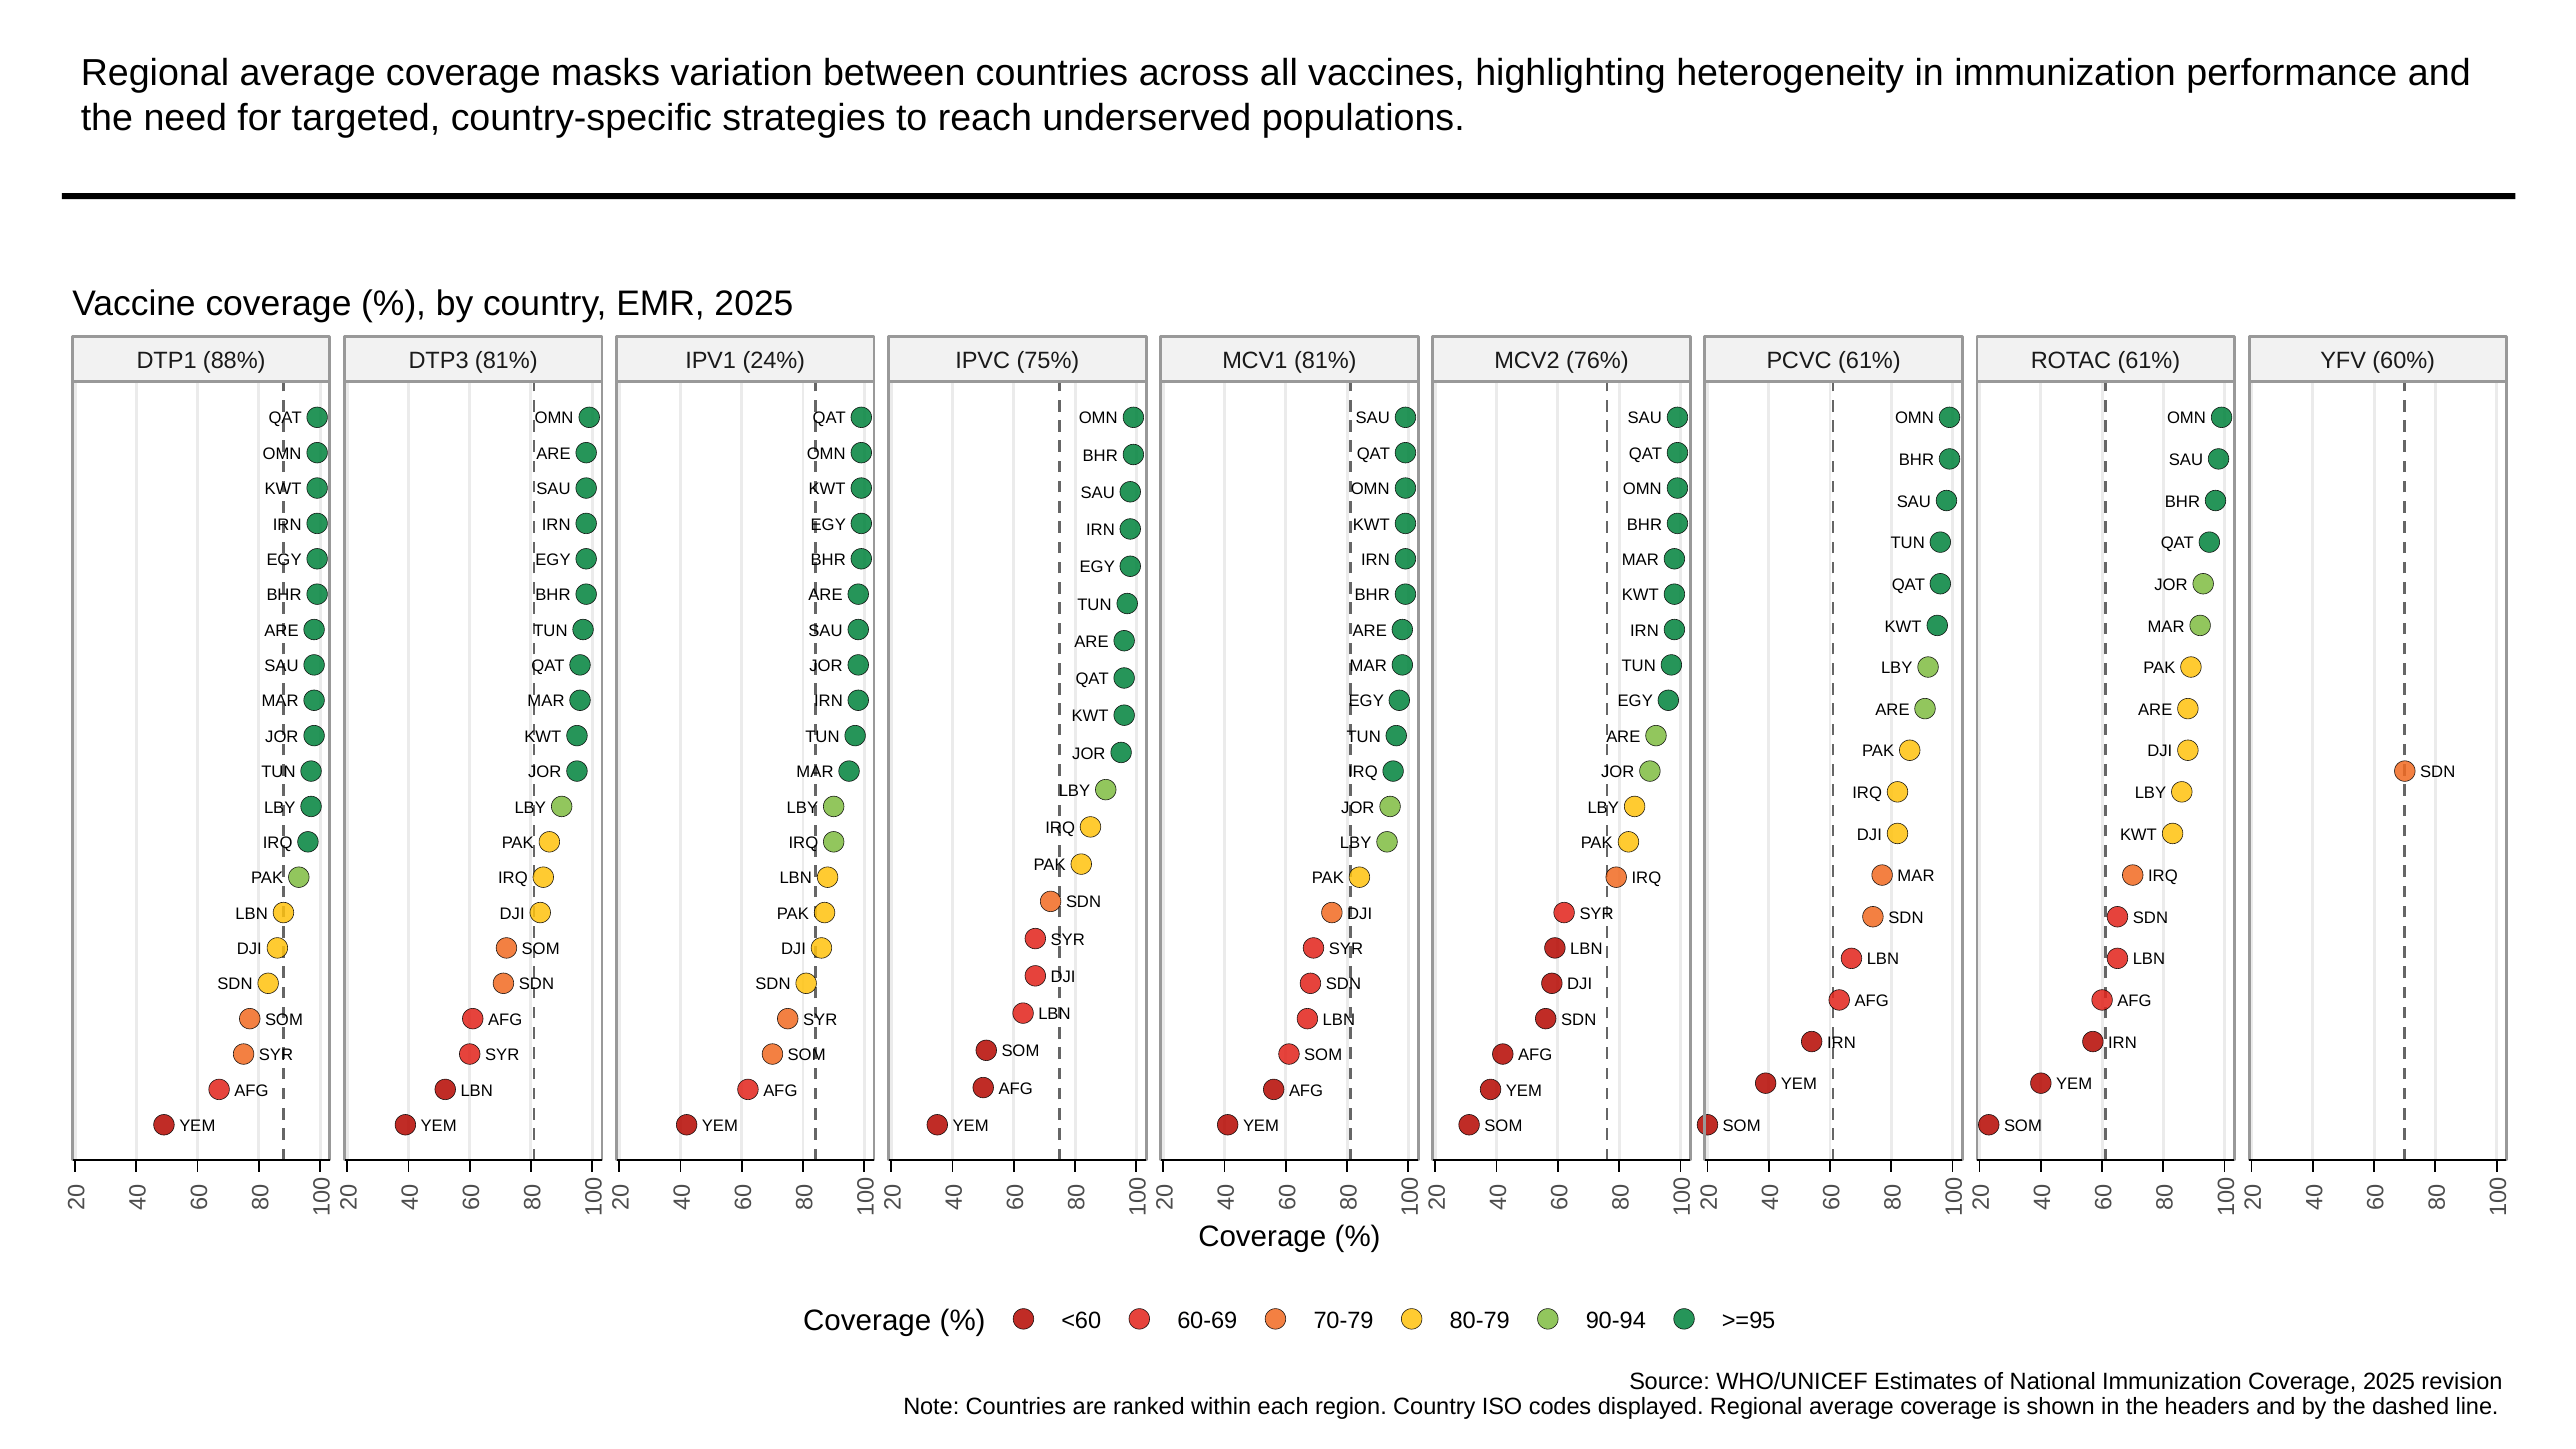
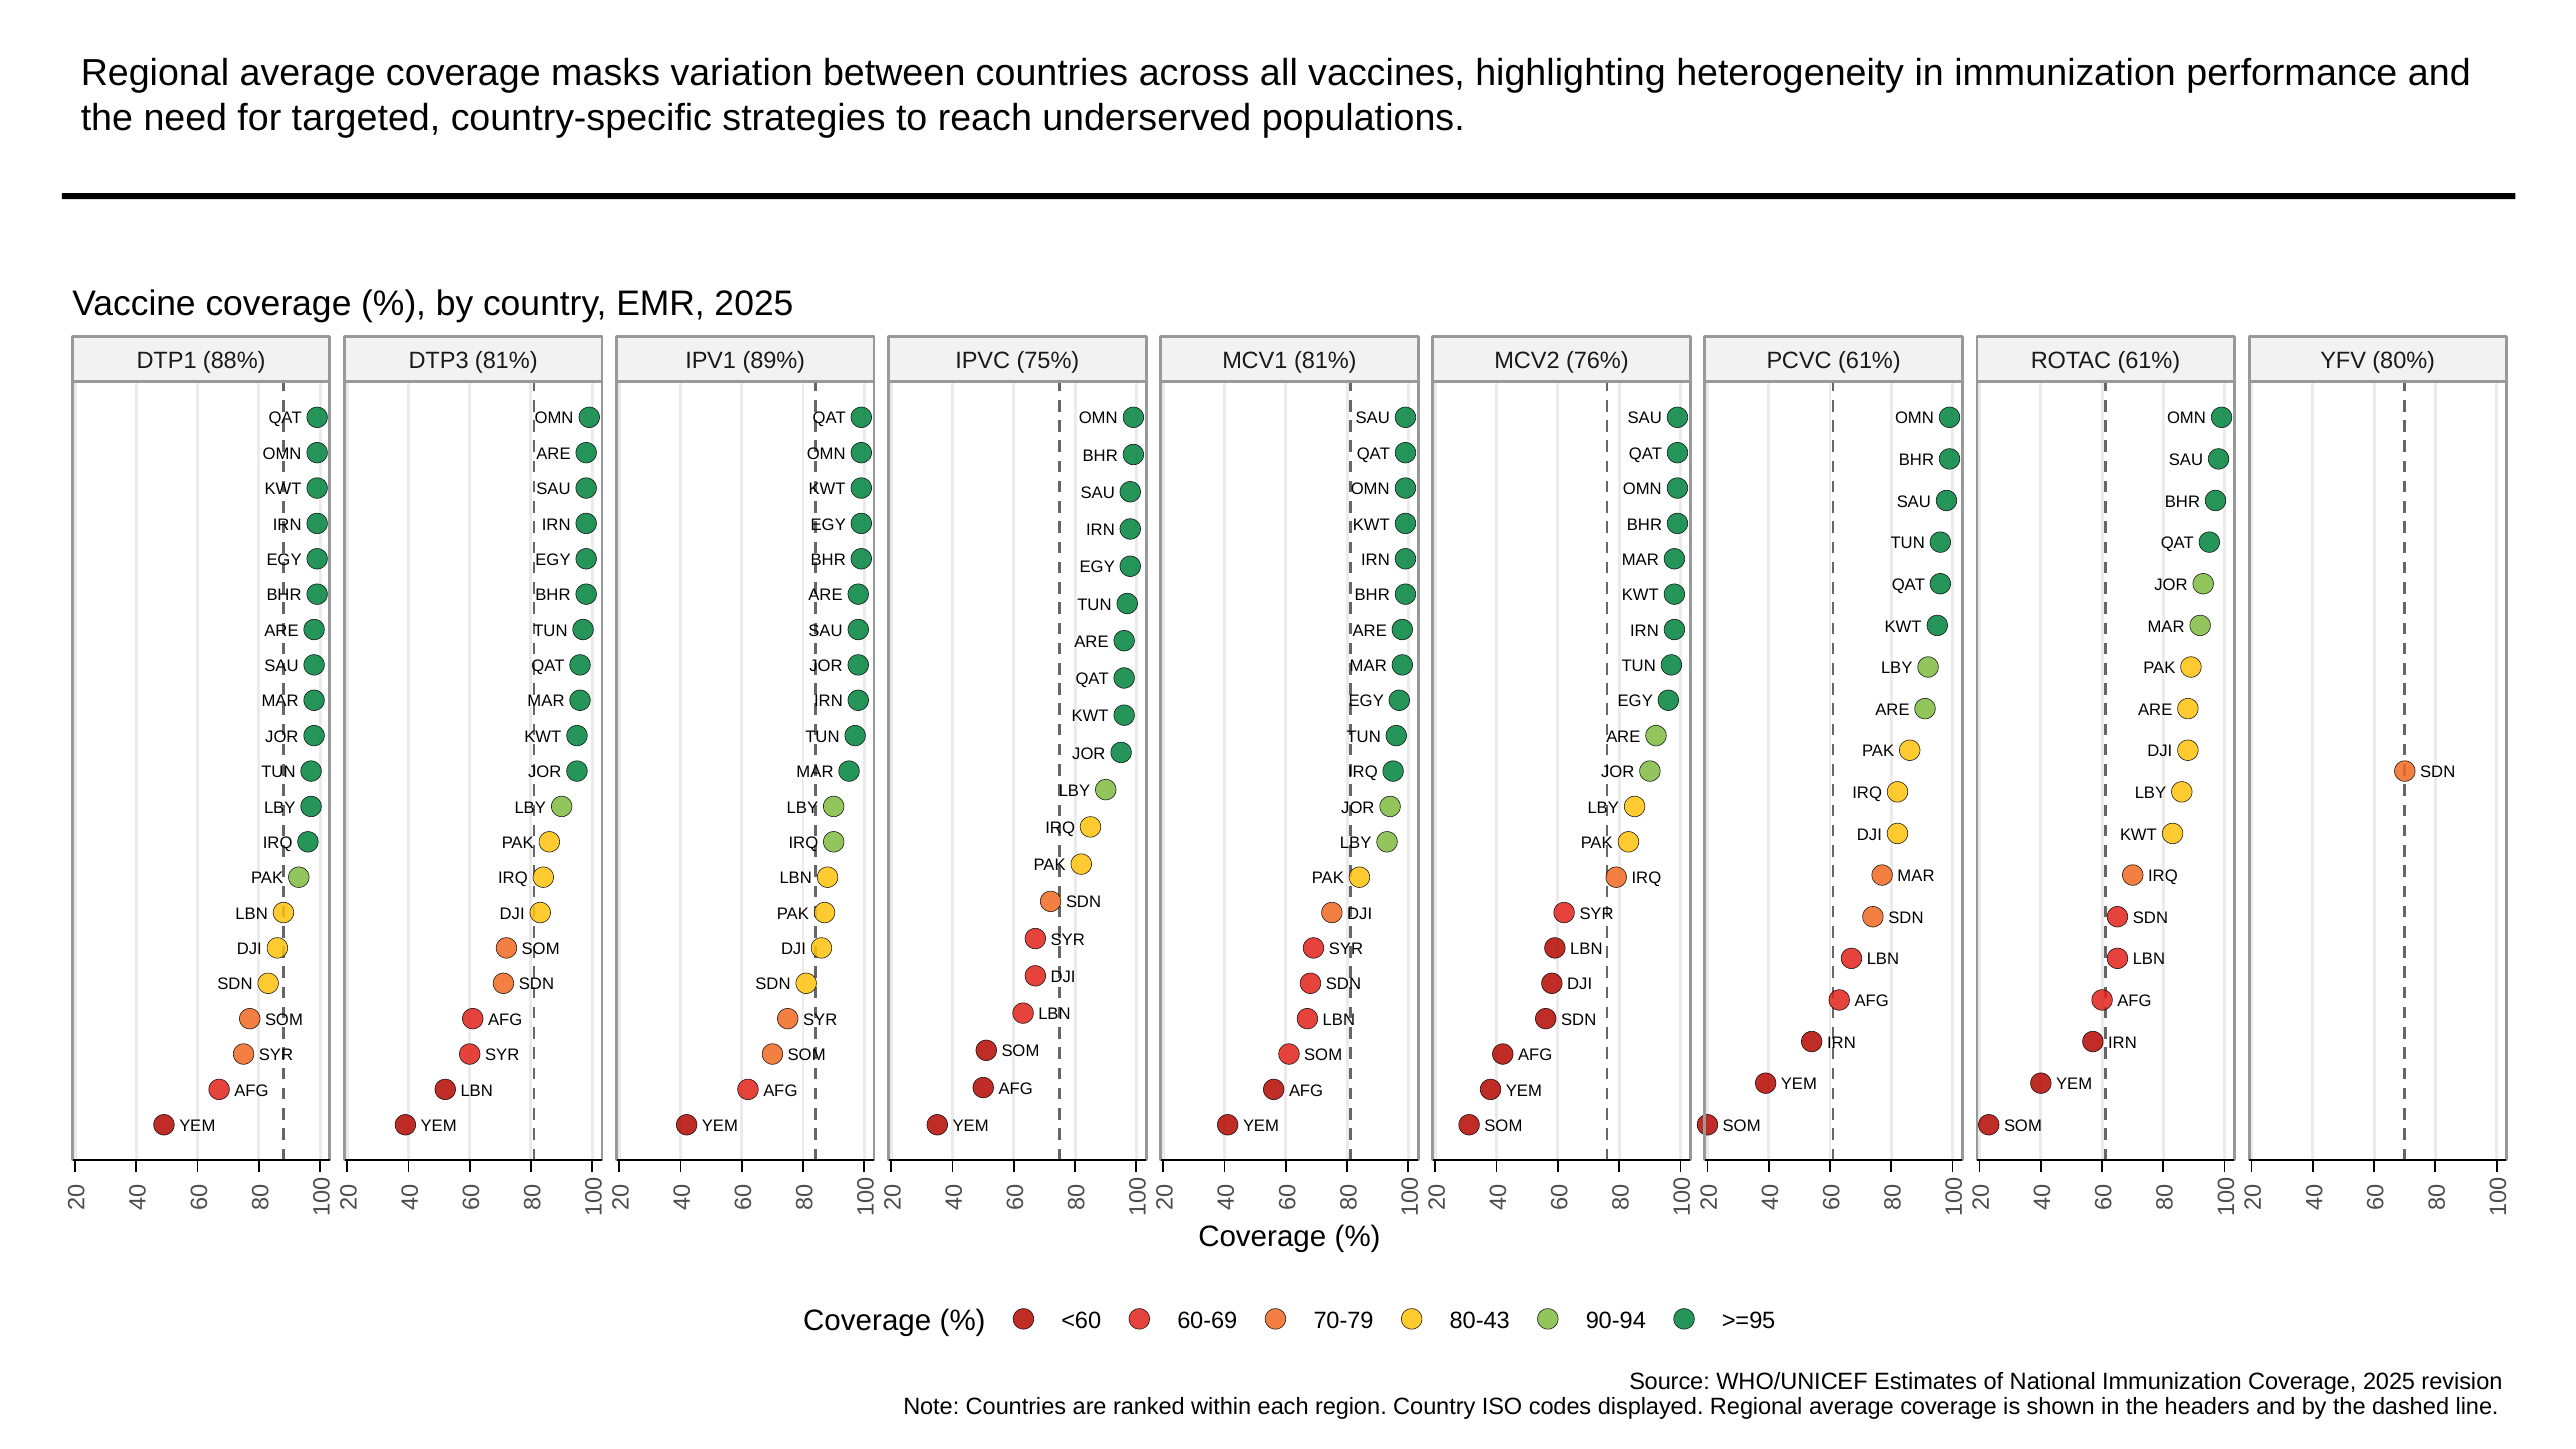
24%: 24% -> 89% (774, 361)
60%: 60% -> 80% (2404, 361)
80-79: 80-79 -> 80-43 (1480, 1320)
